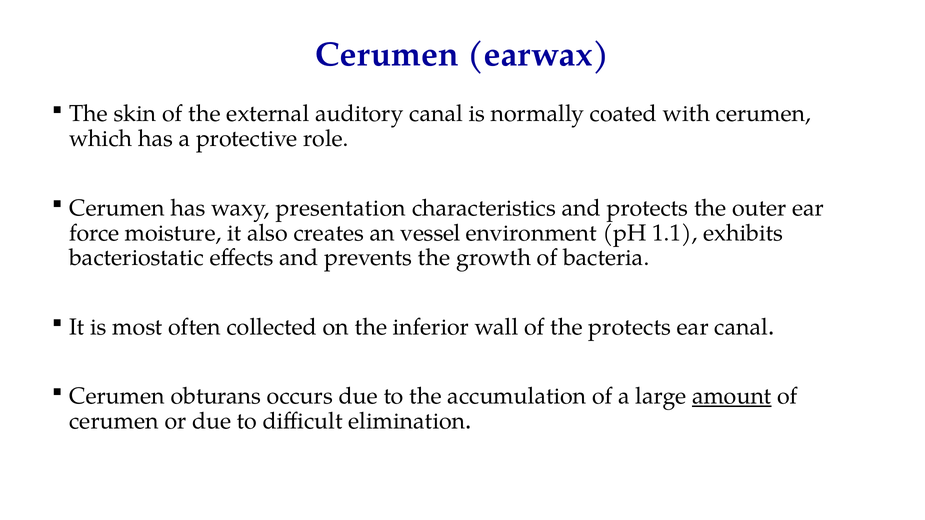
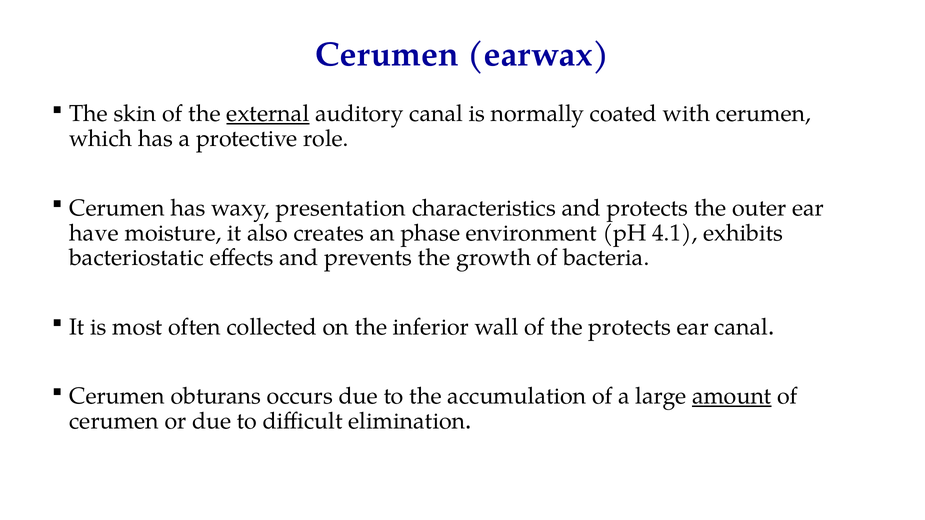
external underline: none -> present (268, 114)
force: force -> have (94, 233)
vessel: vessel -> phase (430, 233)
1.1: 1.1 -> 4.1 (675, 233)
